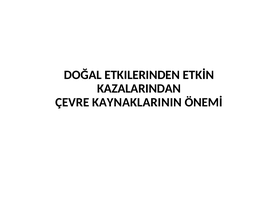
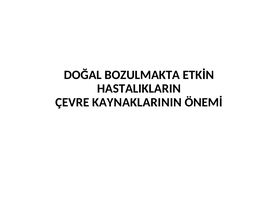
ETKILERINDEN: ETKILERINDEN -> BOZULMAKTA (142, 75)
KAZALARINDAN: KAZALARINDAN -> HASTALIKLARIN (139, 89)
